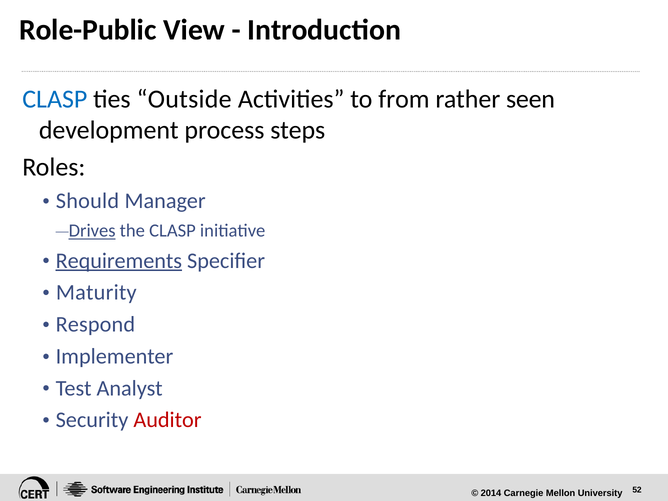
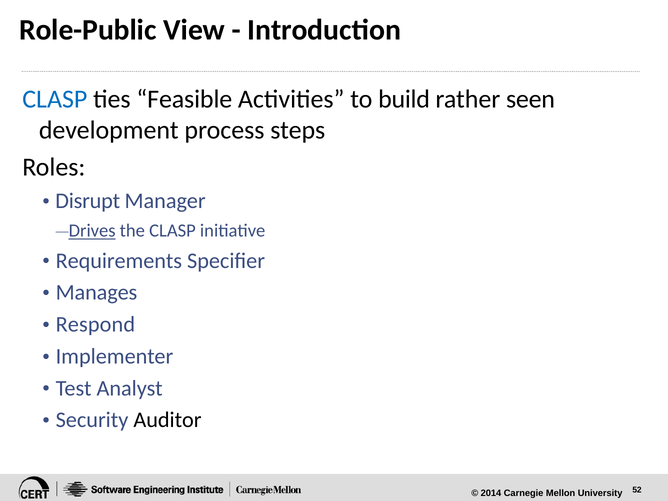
Outside: Outside -> Feasible (184, 99)
from: from -> build (404, 99)
Should: Should -> Disrupt (88, 201)
Requirements underline: present -> none (119, 261)
Maturity: Maturity -> Manages (96, 293)
Auditor colour: red -> black (167, 420)
